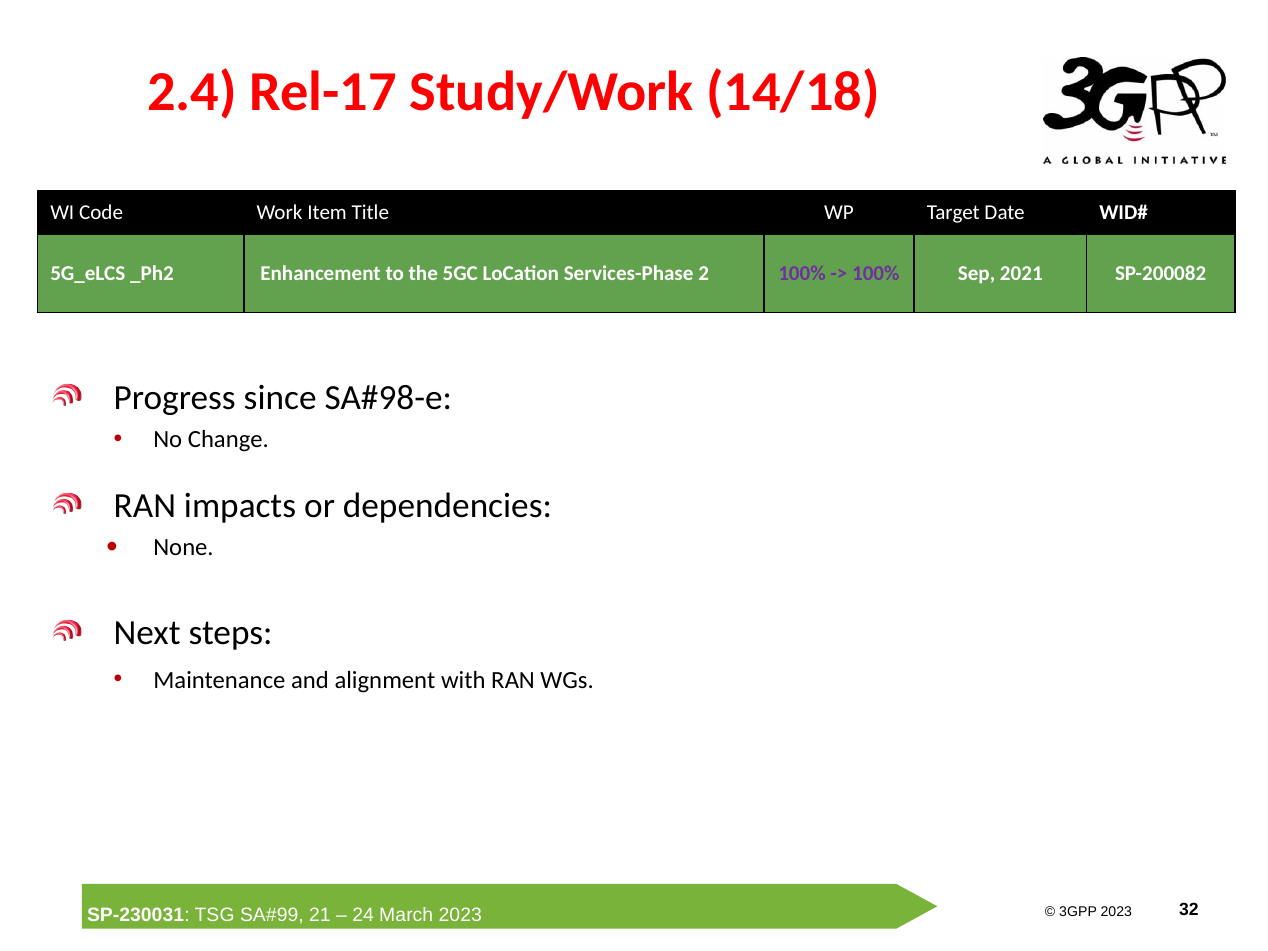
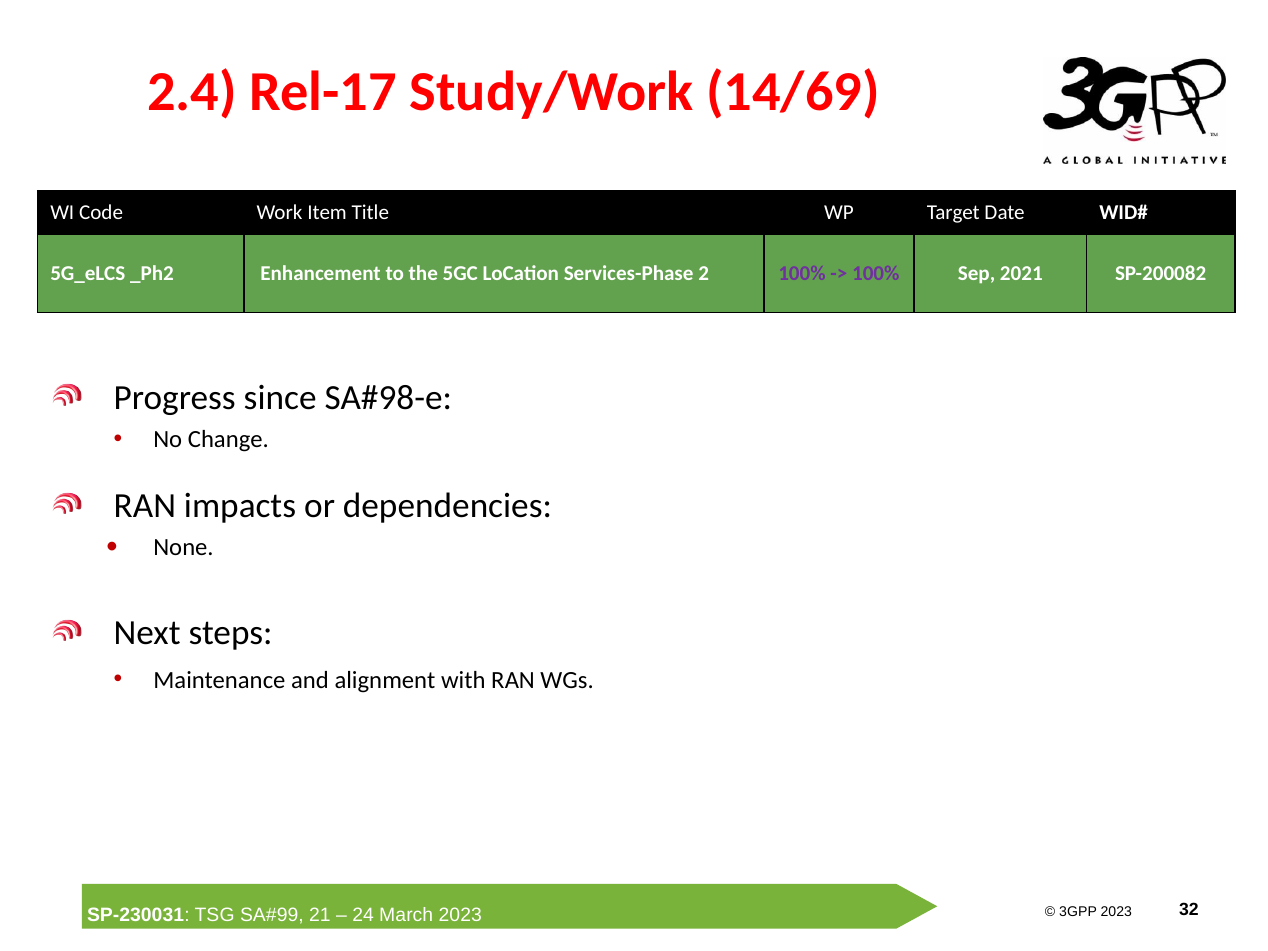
14/18: 14/18 -> 14/69 (793, 92)
